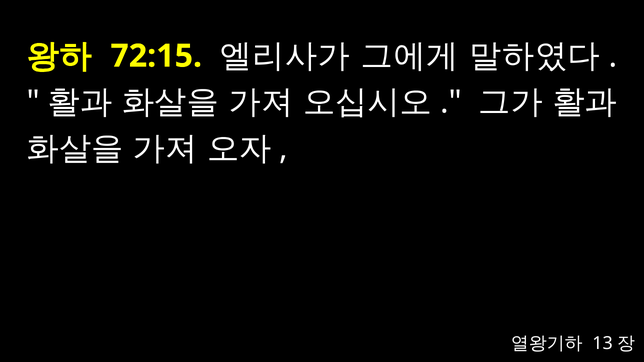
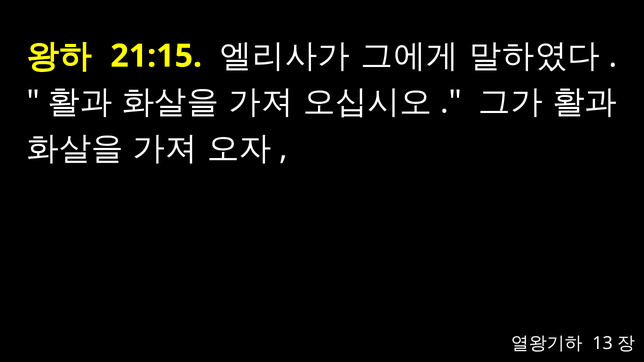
72:15: 72:15 -> 21:15 (156, 56)
